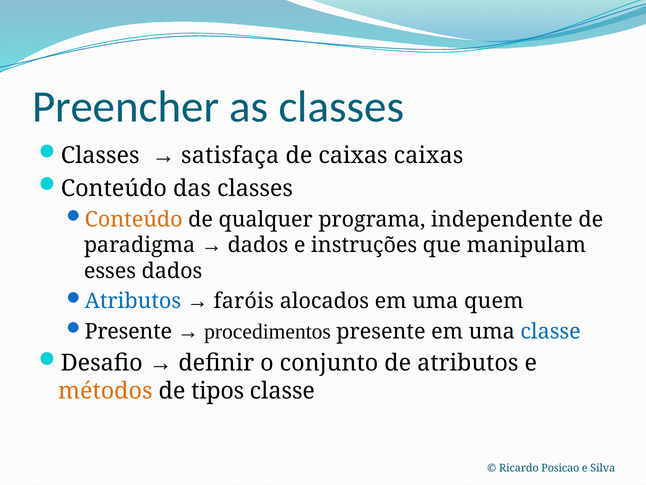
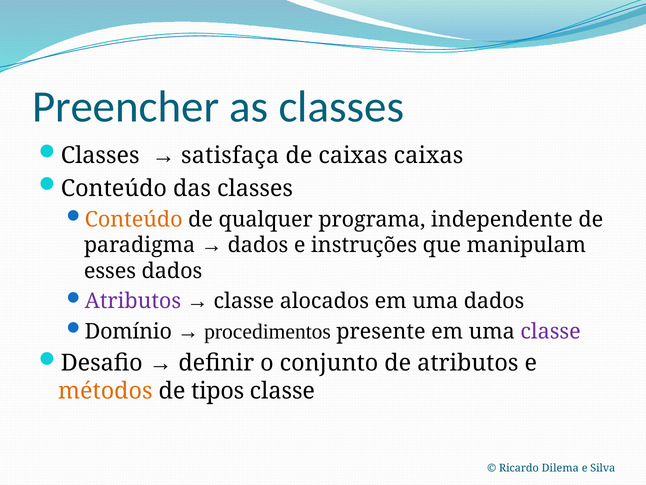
Atributos colour: blue -> purple (133, 301)
faróis: faróis -> classe (244, 301)
uma quem: quem -> dados (494, 301)
Presente: Presente -> Domínio (128, 331)
classe colour: blue -> purple (551, 331)
Posicao: Posicao -> Dilema (560, 467)
